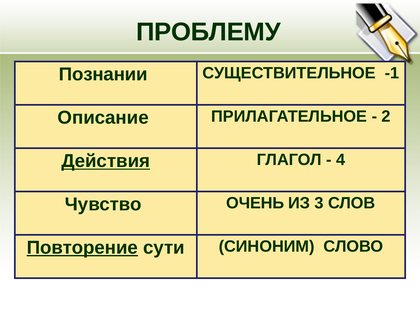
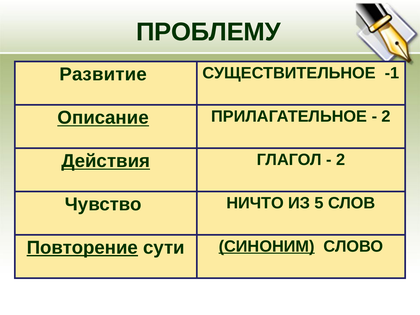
Познании: Познании -> Развитие (103, 74)
Описание underline: none -> present (103, 118)
4: 4 -> 2 (341, 160)
ОЧЕНЬ: ОЧЕНЬ -> НИЧТО (255, 203)
3: 3 -> 5 (319, 203)
СИНОНИМ underline: none -> present (267, 246)
